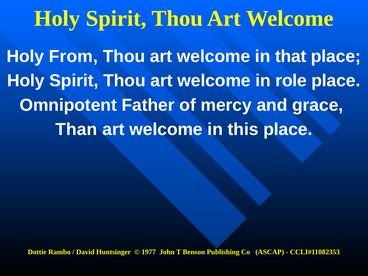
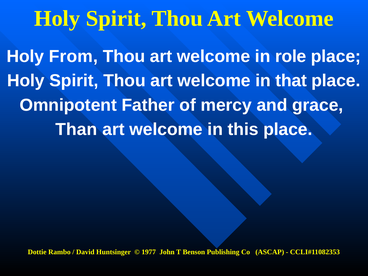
that: that -> role (291, 56)
role: role -> that (291, 81)
